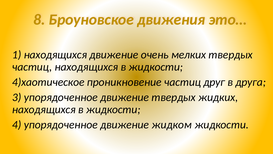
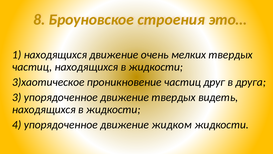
движения: движения -> строения (171, 20)
4)хаотическое: 4)хаотическое -> 3)хаотическое (48, 82)
жидких: жидких -> видеть (218, 97)
